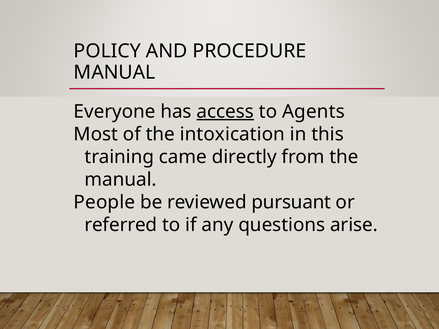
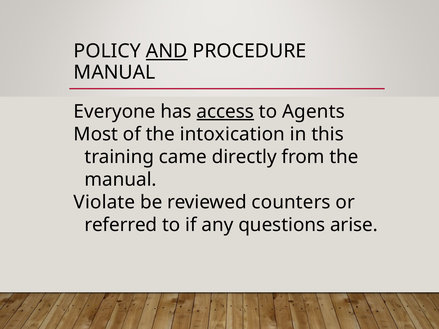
AND underline: none -> present (167, 51)
People: People -> Violate (104, 202)
pursuant: pursuant -> counters (291, 202)
